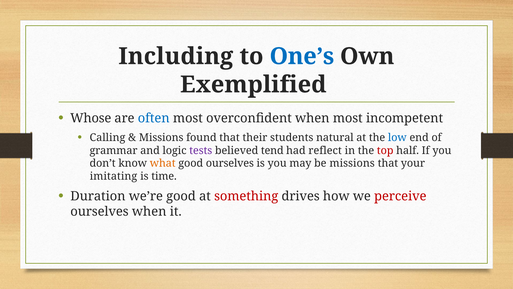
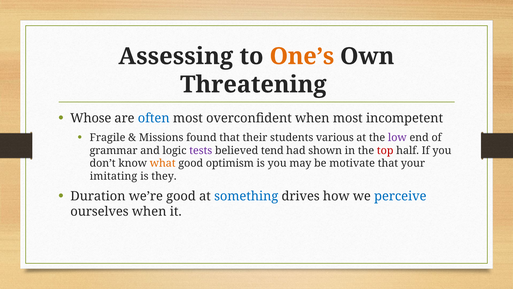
Including: Including -> Assessing (176, 56)
One’s colour: blue -> orange (302, 56)
Exemplified: Exemplified -> Threatening (253, 84)
Calling: Calling -> Fragile (108, 137)
natural: natural -> various (335, 137)
low colour: blue -> purple (397, 137)
reflect: reflect -> shown (325, 150)
good ourselves: ourselves -> optimism (230, 163)
be missions: missions -> motivate (352, 163)
time: time -> they (164, 176)
something colour: red -> blue (246, 196)
perceive colour: red -> blue (400, 196)
